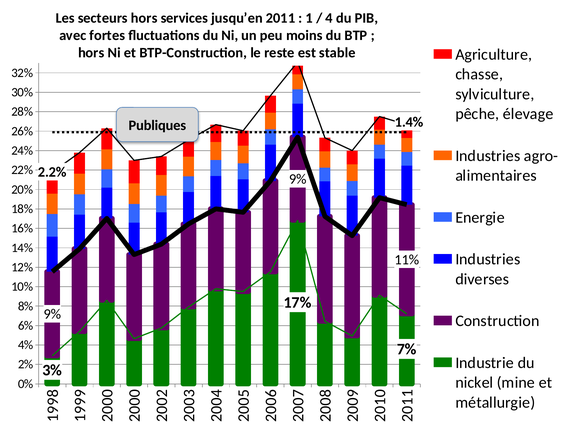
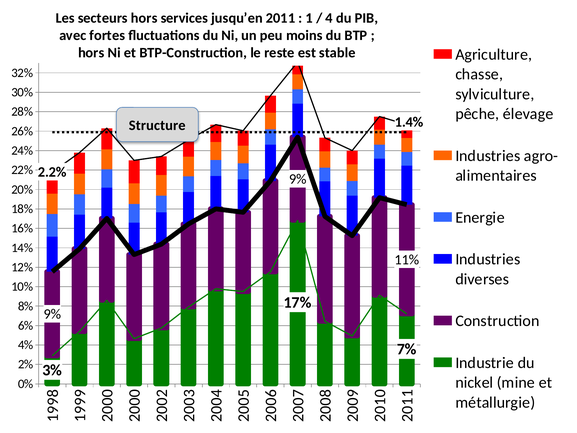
Publiques: Publiques -> Structure (157, 125)
